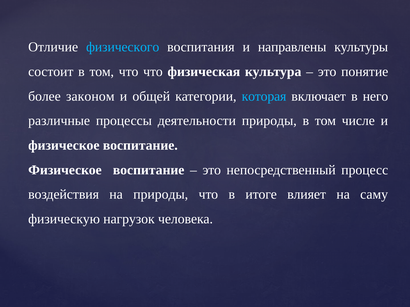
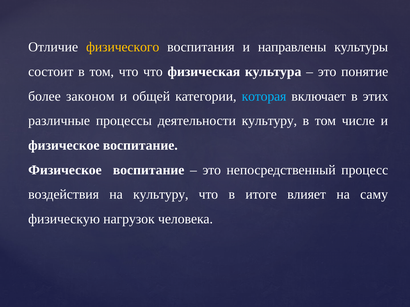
физического colour: light blue -> yellow (123, 47)
него: него -> этих (376, 96)
деятельности природы: природы -> культуру (269, 121)
на природы: природы -> культуру (161, 195)
